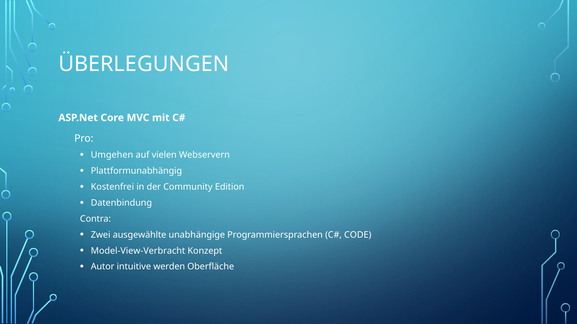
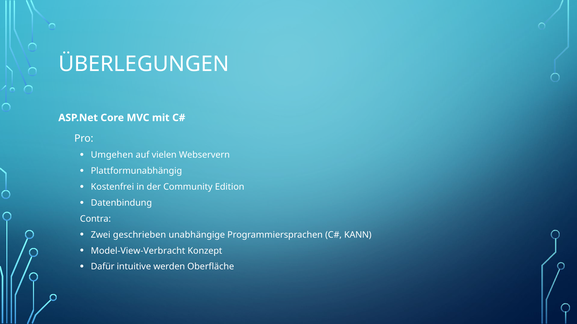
ausgewählte: ausgewählte -> geschrieben (139, 235)
CODE: CODE -> KANN (358, 235)
Autor: Autor -> Dafür (103, 267)
